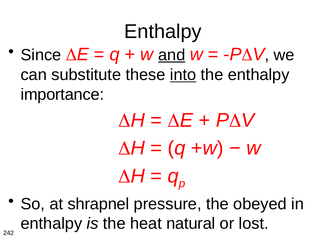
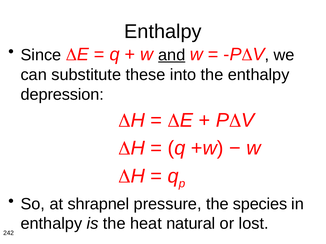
into underline: present -> none (183, 75)
importance: importance -> depression (62, 95)
obeyed: obeyed -> species (260, 204)
